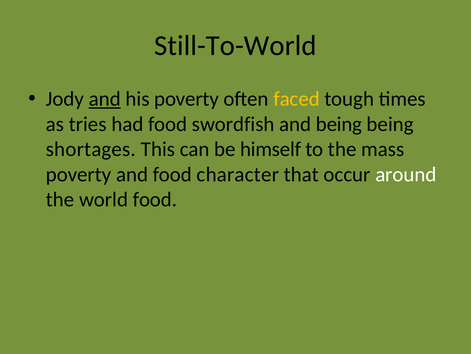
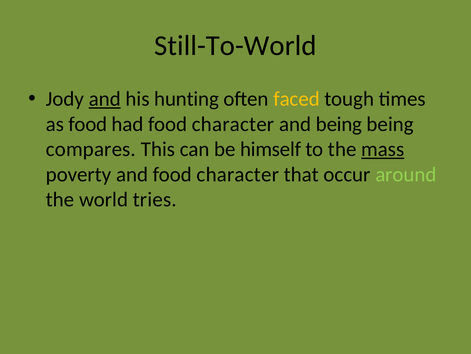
his poverty: poverty -> hunting (187, 99)
as tries: tries -> food (88, 124)
had food swordfish: swordfish -> character (233, 124)
shortages: shortages -> compares (91, 149)
mass underline: none -> present (383, 149)
around colour: white -> light green (406, 174)
world food: food -> tries (155, 199)
